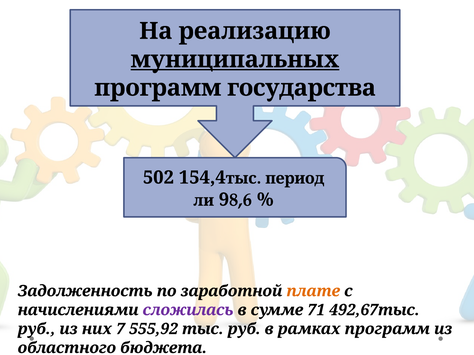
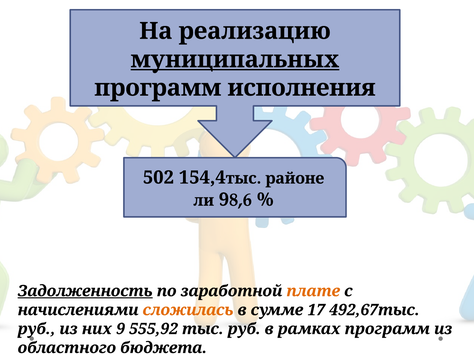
государства: государства -> исполнения (302, 88)
период: период -> районе (295, 179)
Задолженность underline: none -> present (85, 291)
сложилась colour: purple -> orange (188, 310)
71: 71 -> 17 (316, 310)
7: 7 -> 9 (120, 329)
